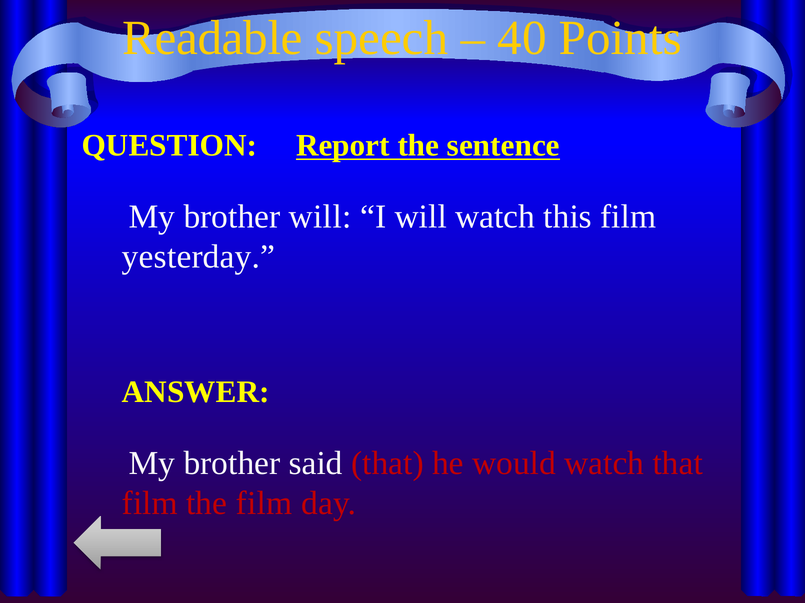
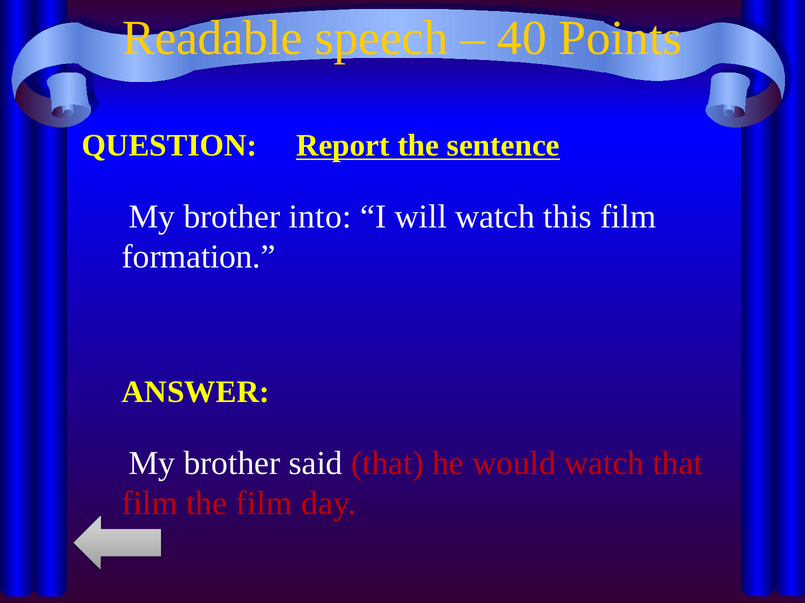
brother will: will -> into (320, 217)
yesterday: yesterday -> formation (199, 257)
